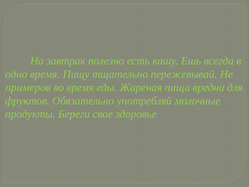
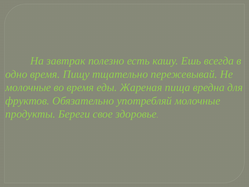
примеров: примеров -> молочные (28, 87)
